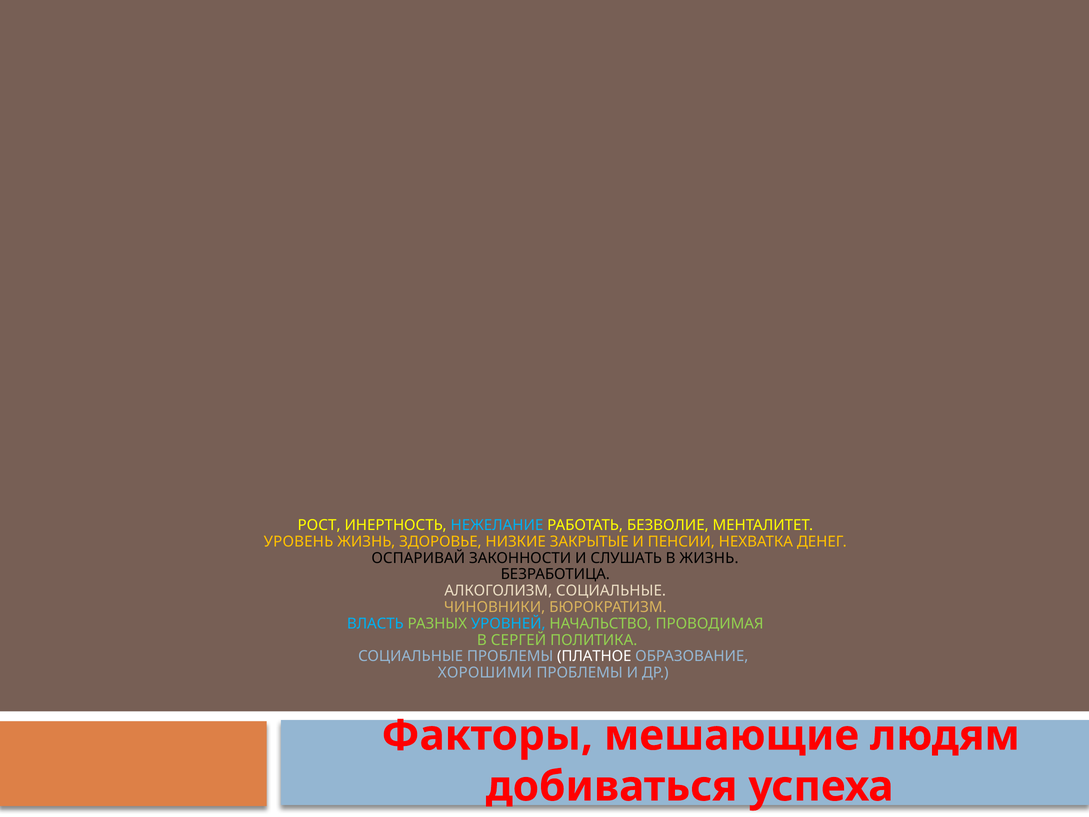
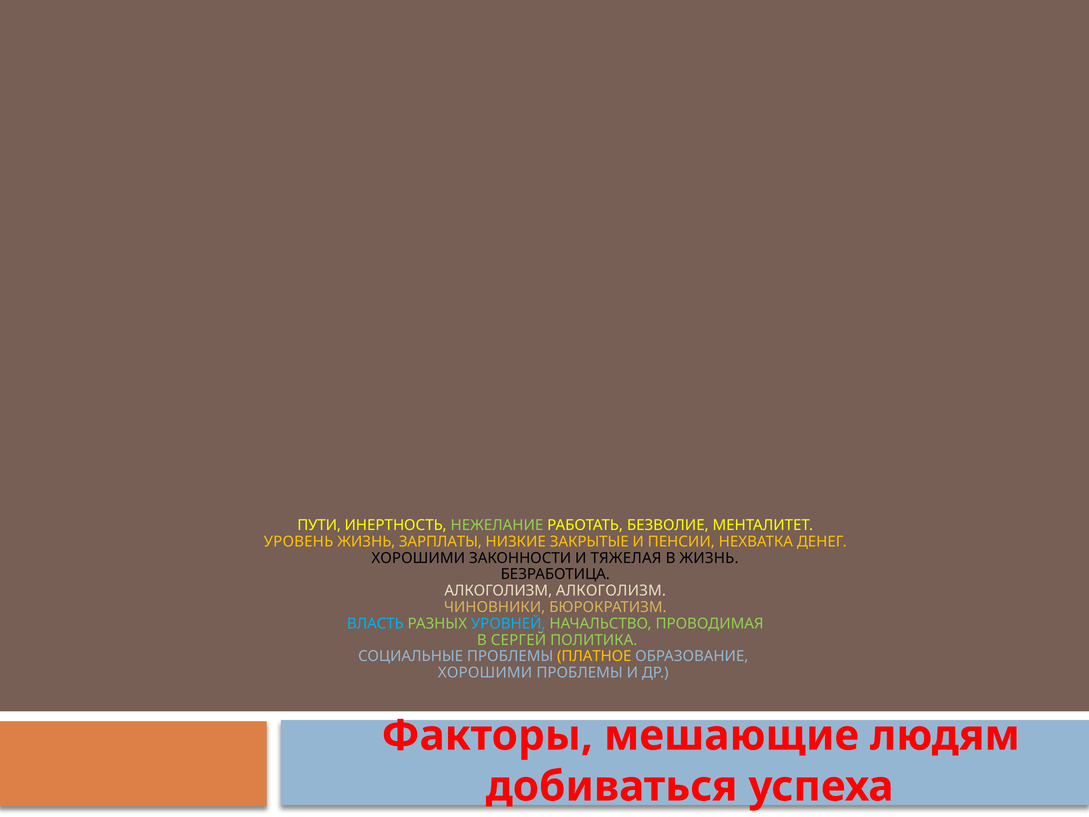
РОСТ: РОСТ -> ПУТИ (319, 525)
НЕЖЕЛАНИЕ colour: light blue -> light green (497, 525)
ЗДОРОВЬЕ: ЗДОРОВЬЕ -> ЗАРПЛАТЫ (440, 542)
ОСПАРИВАЙ: ОСПАРИВАЙ -> ХОРОШИМИ (418, 558)
СЛУШАТЬ: СЛУШАТЬ -> ТЯЖЕЛАЯ (626, 558)
АЛКОГОЛИЗМ СОЦИАЛЬНЫЕ: СОЦИАЛЬНЫЕ -> АЛКОГОЛИЗМ (611, 591)
ПЛАТНОЕ colour: white -> yellow (594, 656)
